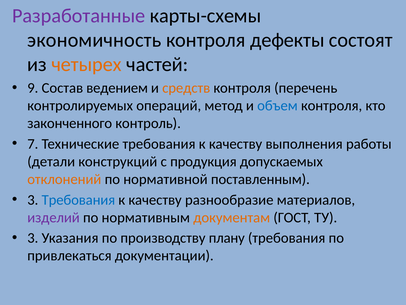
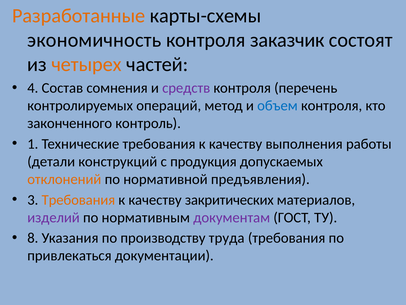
Разработанные colour: purple -> orange (79, 16)
дефекты: дефекты -> заказчик (287, 40)
9: 9 -> 4 (33, 88)
ведением: ведением -> сомнения (117, 88)
средств colour: orange -> purple (186, 88)
7: 7 -> 1 (33, 144)
поставленным: поставленным -> предъявления (260, 179)
Требования colour: blue -> orange (78, 200)
разнообразие: разнообразие -> закритических (229, 200)
документам colour: orange -> purple (232, 217)
3: 3 -> 8 (33, 238)
плану: плану -> труда (227, 238)
